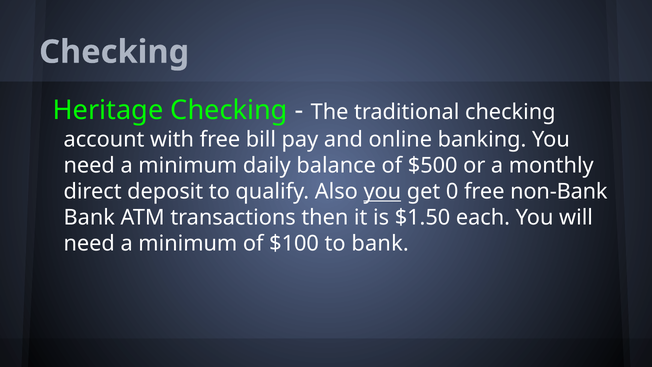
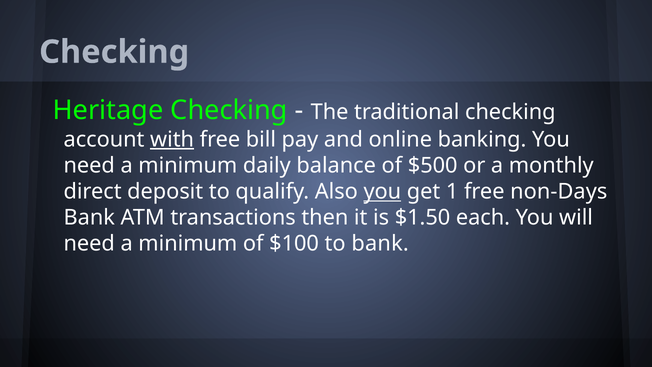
with underline: none -> present (172, 139)
0: 0 -> 1 (452, 191)
non-Bank: non-Bank -> non-Days (559, 191)
